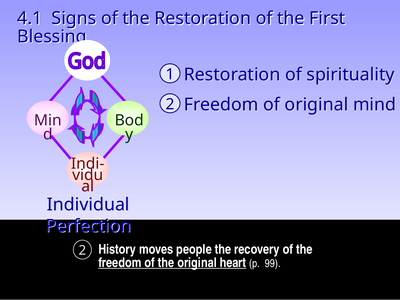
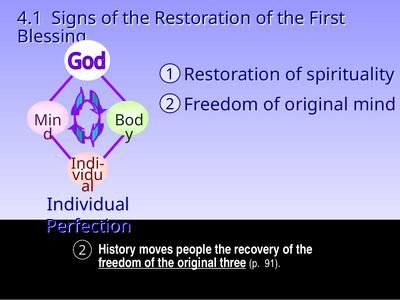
heart: heart -> three (233, 263)
99: 99 -> 91 (273, 264)
